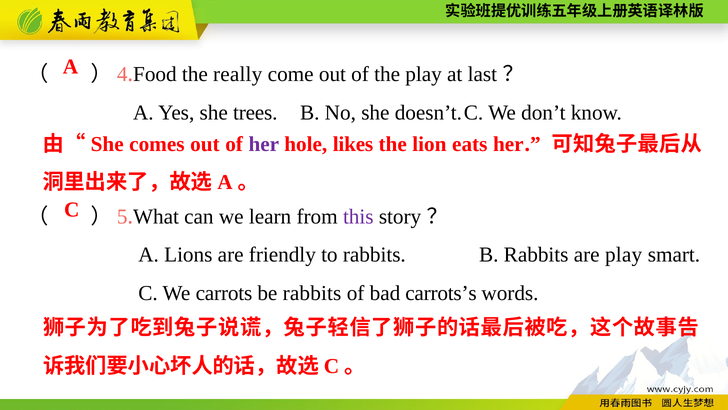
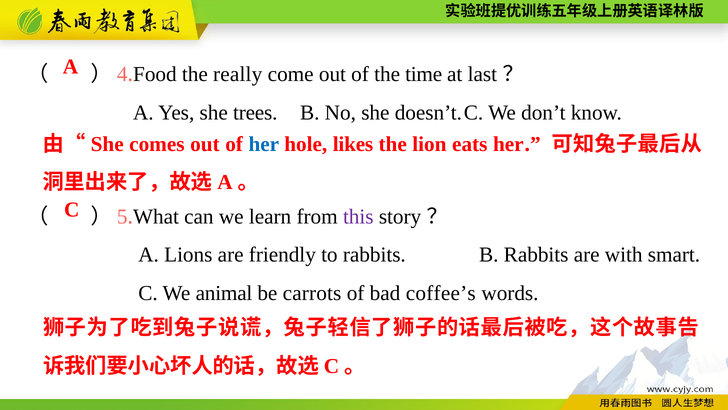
the play: play -> time (424, 74)
her colour: purple -> blue (264, 144)
are play: play -> with (624, 255)
carrots: carrots -> animal (224, 293)
be rabbits: rabbits -> carrots (312, 293)
carrots’s: carrots’s -> coffee’s (441, 293)
